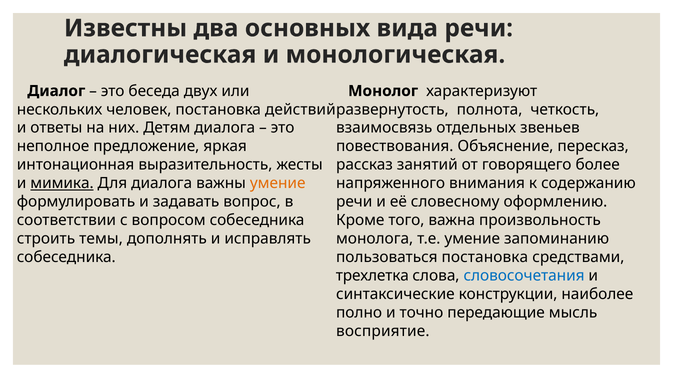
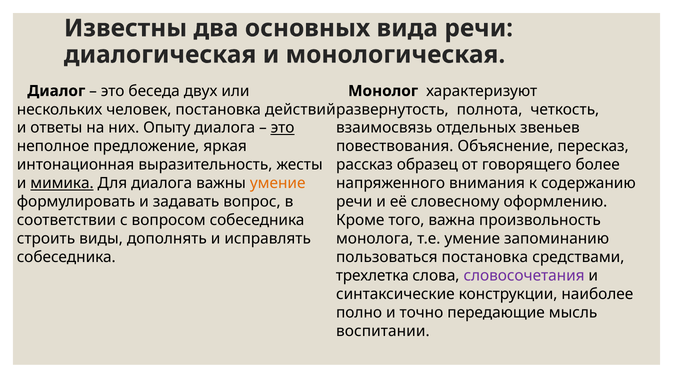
Детям: Детям -> Опыту (167, 128)
это underline: none -> present (283, 128)
занятий: занятий -> образец (427, 165)
темы: темы -> виды (101, 239)
словосочетания colour: blue -> purple (524, 276)
восприятие: восприятие -> воспитании (383, 332)
